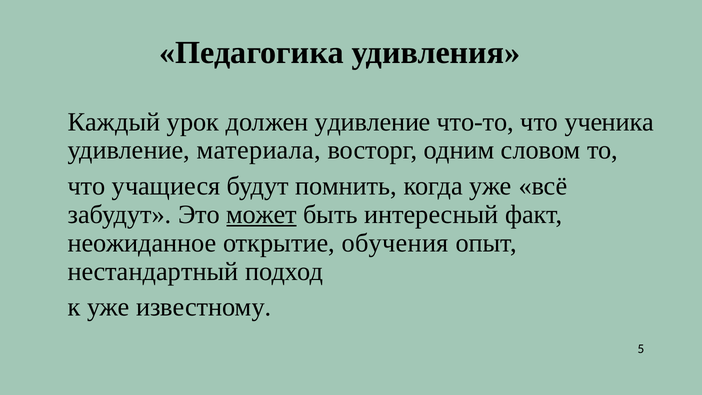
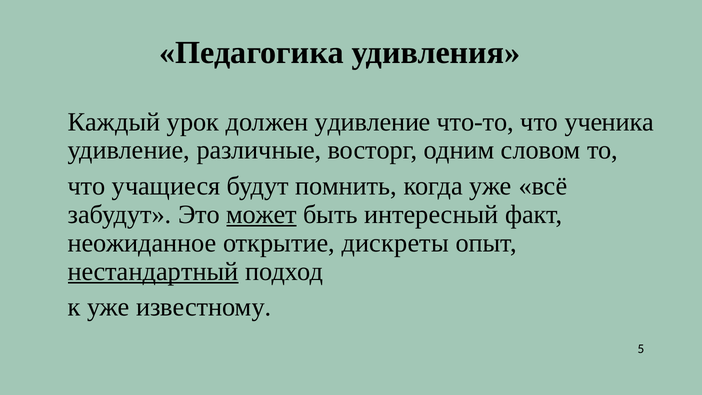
материала: материала -> различные (259, 150)
обучения: обучения -> дискреты (395, 243)
нестандартный underline: none -> present (153, 271)
